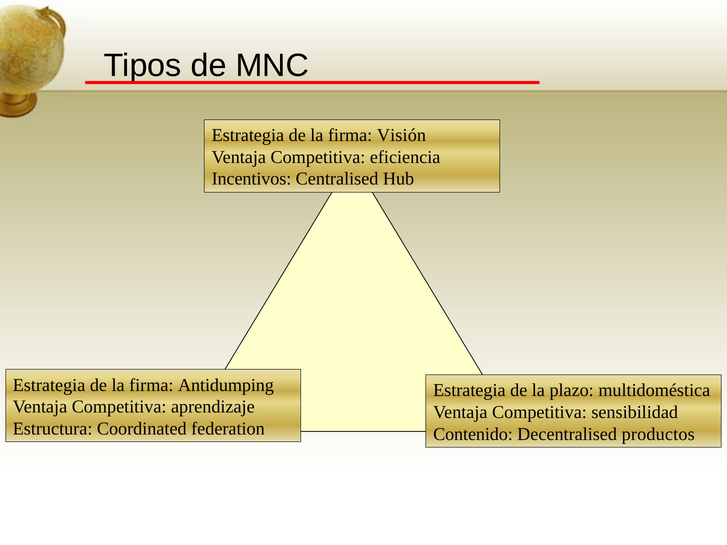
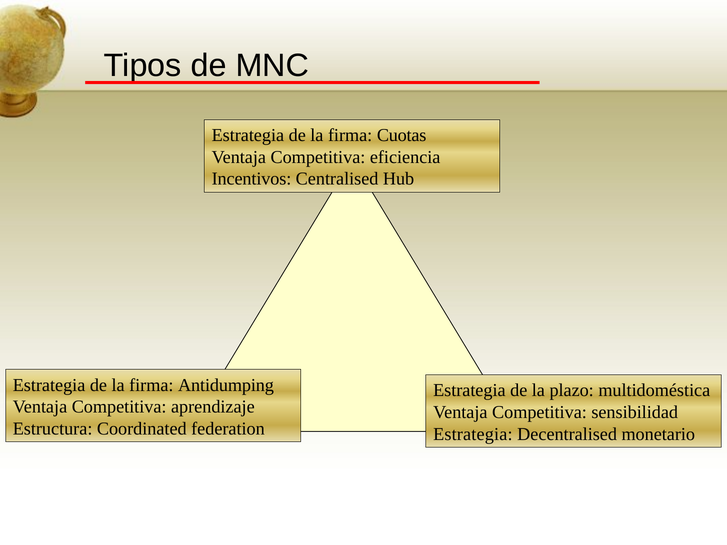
Visión: Visión -> Cuotas (402, 135)
Contenido: Contenido -> Estrategia (473, 434)
productos: productos -> monetario (658, 434)
